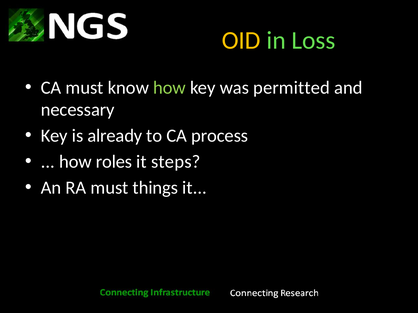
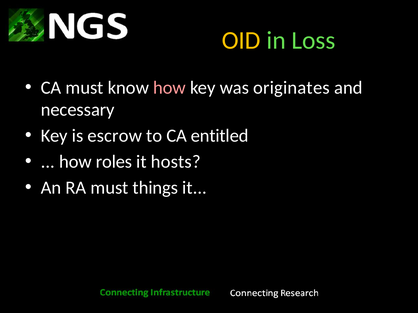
how colour: light green -> pink (170, 88)
permitted: permitted -> originates (291, 88)
already: already -> escrow (115, 136)
process: process -> entitled (220, 136)
steps: steps -> hosts (176, 162)
